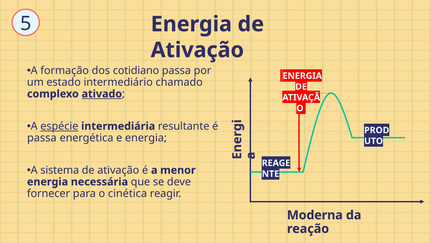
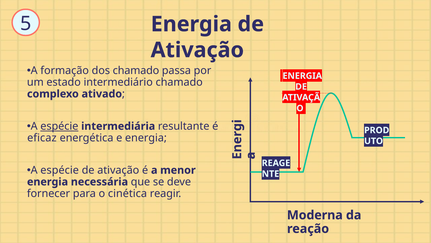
dos cotidiano: cotidiano -> chamado (136, 70)
ativado underline: present -> none (102, 94)
passa: passa -> eficaz (42, 138)
sistema: sistema -> espécie (60, 170)
